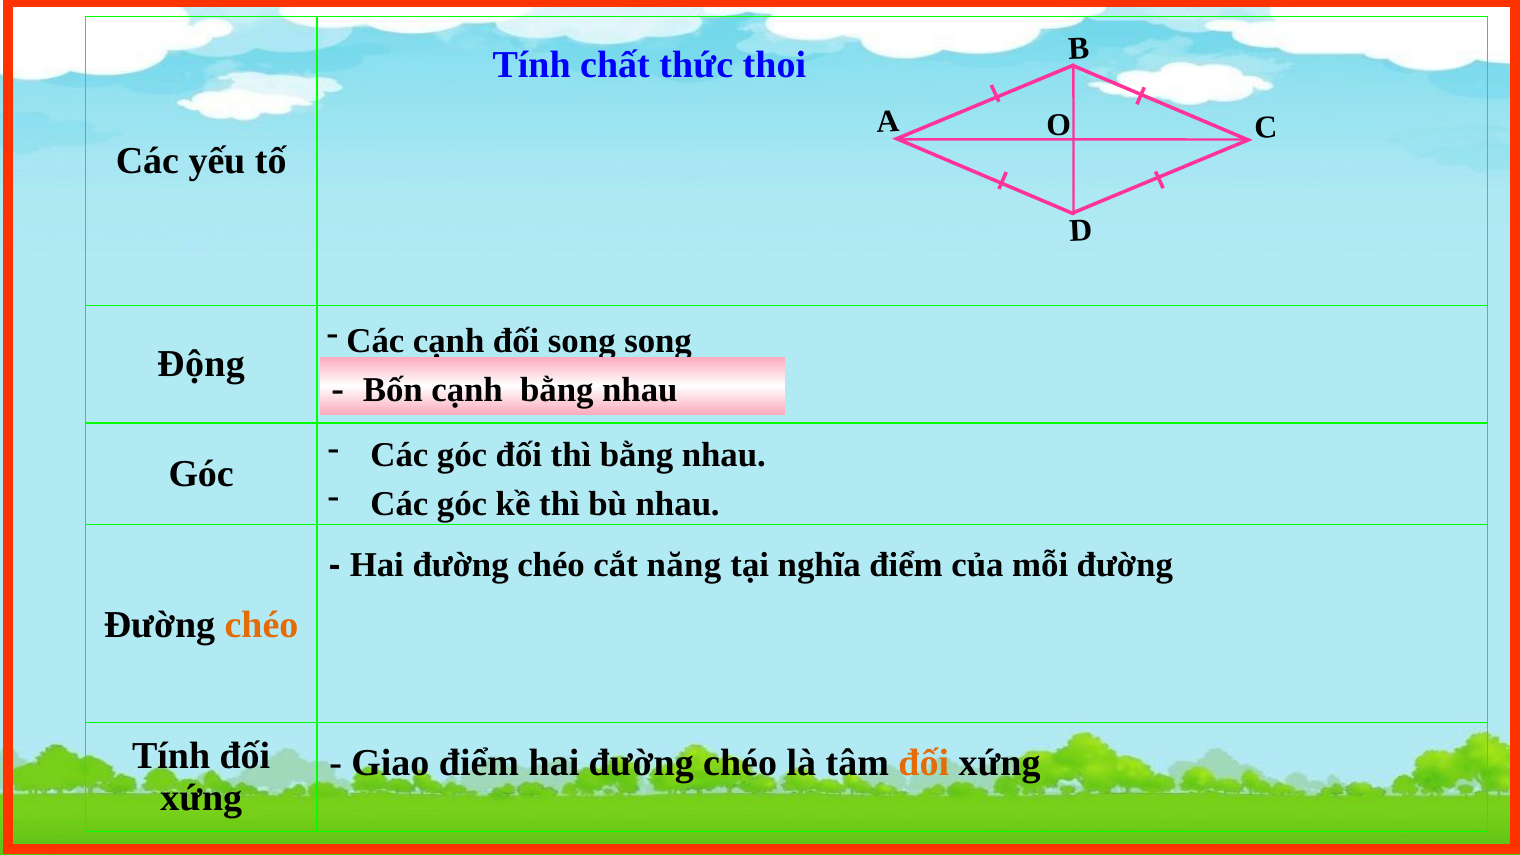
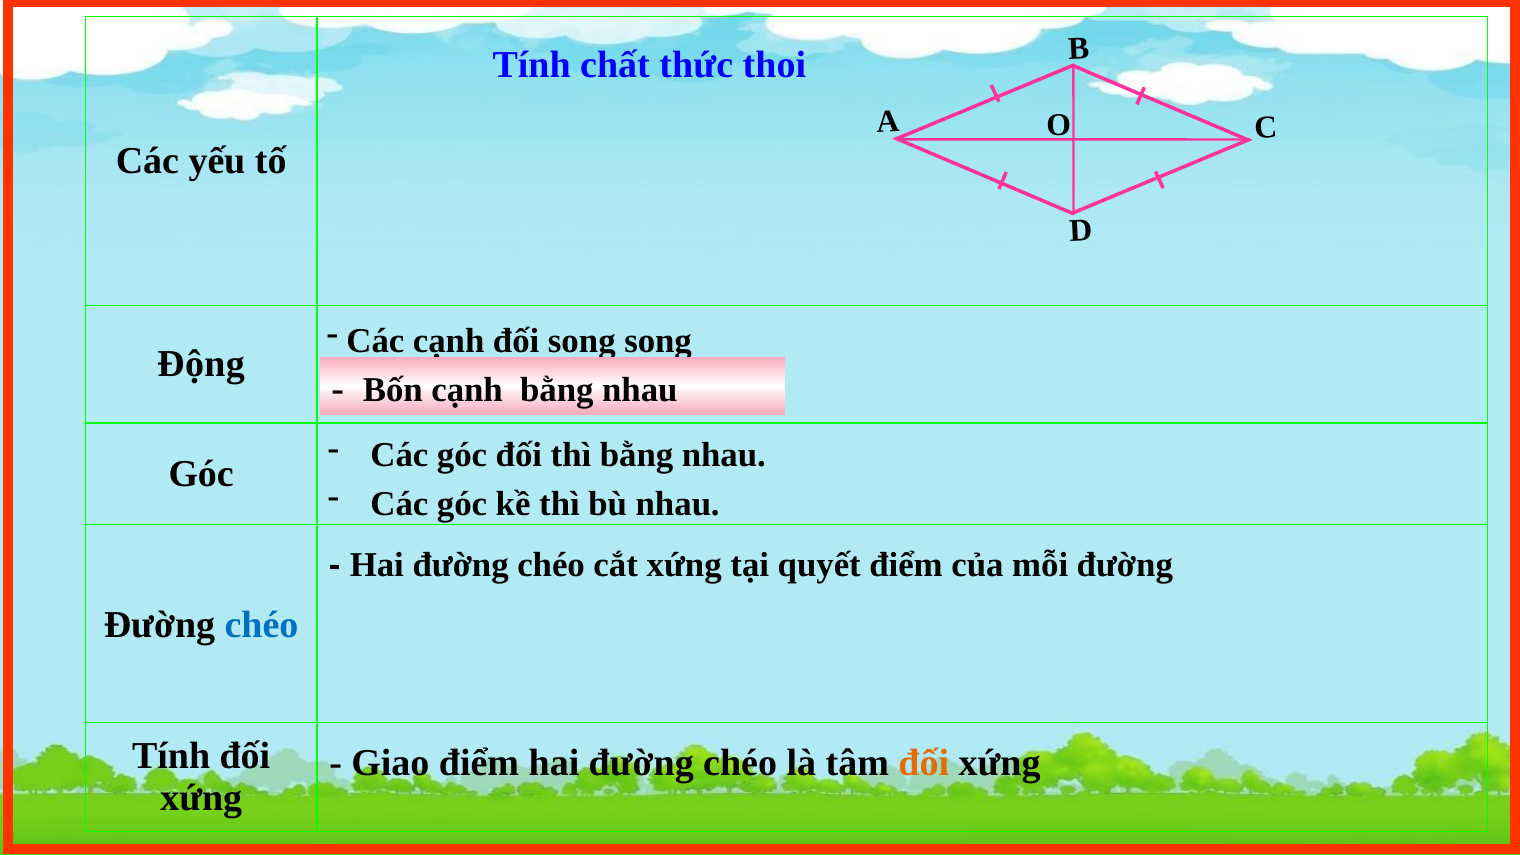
cắt năng: năng -> xứng (684, 565)
nghĩa: nghĩa -> quyết (819, 565)
chéo colour: orange -> blue (262, 625)
